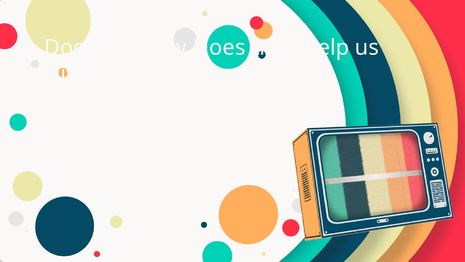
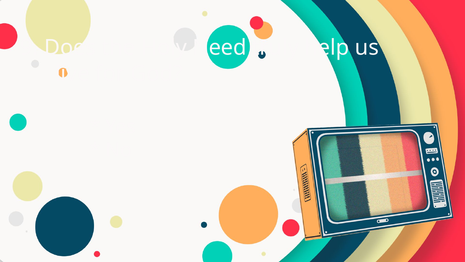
Holy Does: Does -> Need (219, 47)
